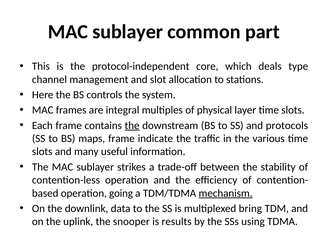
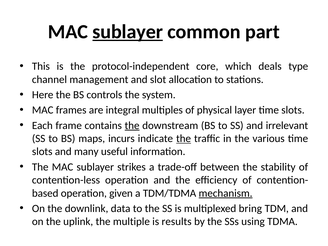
sublayer underline: none -> present (128, 32)
protocols: protocols -> irrelevant (287, 125)
maps frame: frame -> incurs (121, 139)
the underline: none -> present (184, 139)
going: going -> given (121, 193)
snooper: snooper -> multiple (131, 222)
